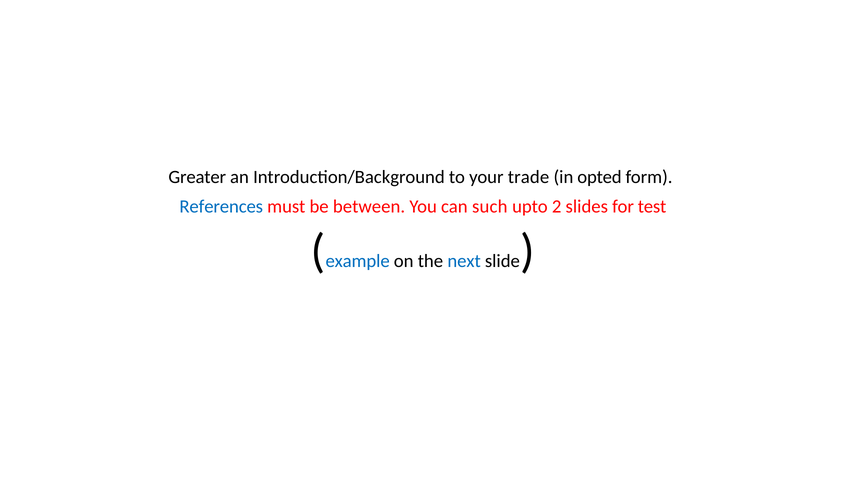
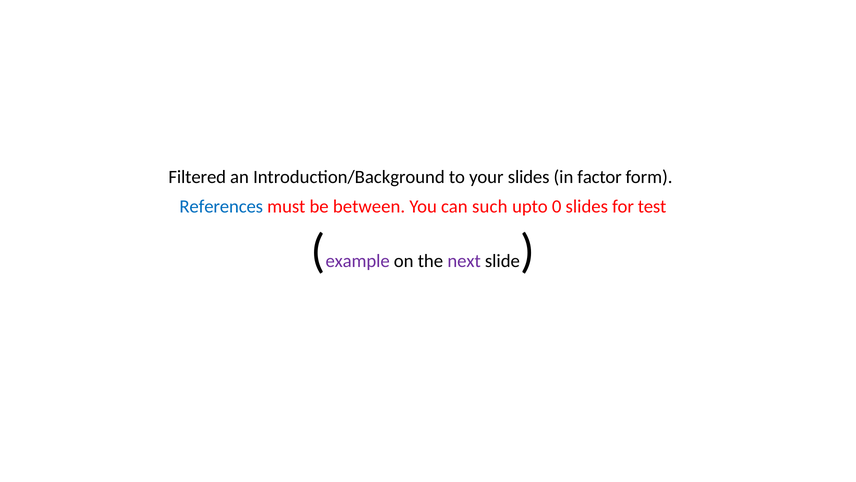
Greater: Greater -> Filtered (197, 177)
your trade: trade -> slides (529, 177)
opted: opted -> factor (600, 177)
2: 2 -> 0 (557, 206)
example colour: blue -> purple (358, 261)
next colour: blue -> purple (464, 261)
